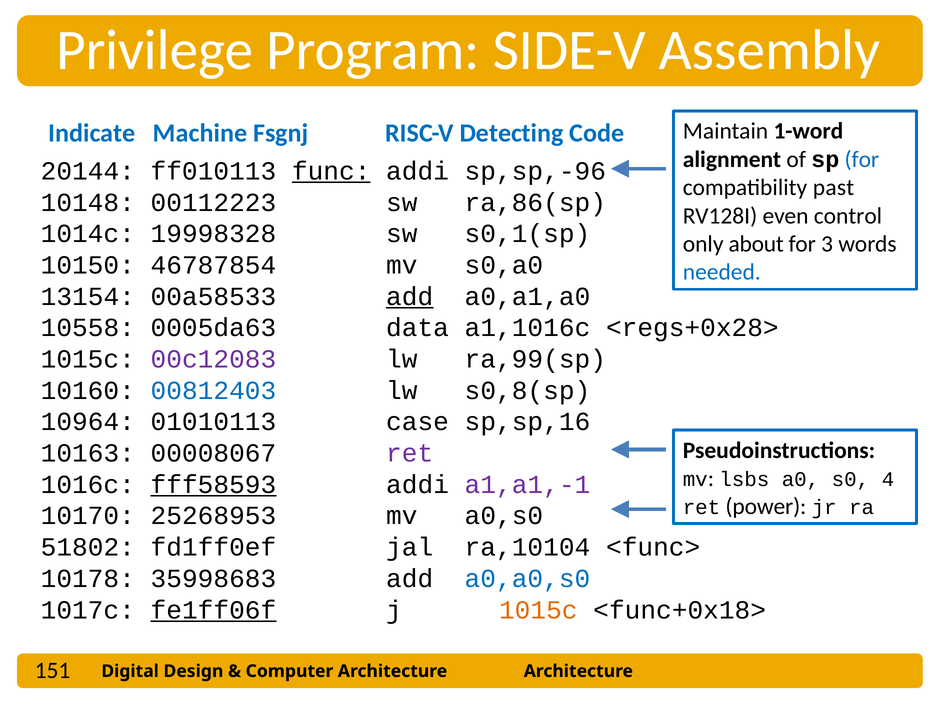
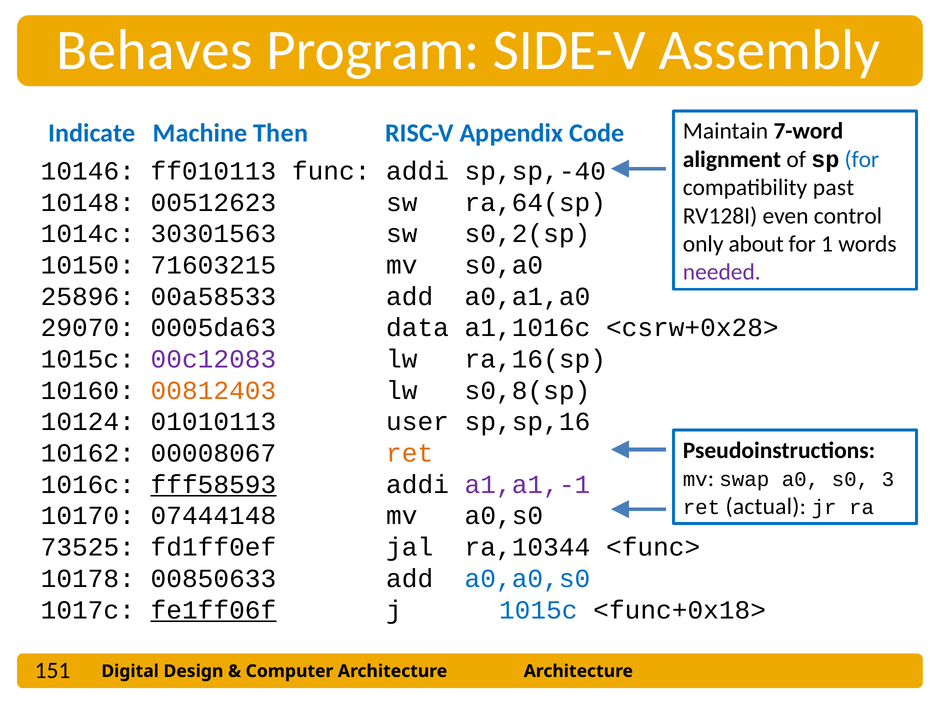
Privilege: Privilege -> Behaves (155, 50)
Fsgnj: Fsgnj -> Then (281, 133)
Detecting: Detecting -> Appendix (512, 133)
1-word: 1-word -> 7-word (808, 131)
20144: 20144 -> 10146 (88, 171)
func underline: present -> none (331, 171)
sp,sp,-96: sp,sp,-96 -> sp,sp,-40 (535, 171)
00112223: 00112223 -> 00512623 (213, 202)
ra,86(sp: ra,86(sp -> ra,64(sp (535, 202)
19998328: 19998328 -> 30301563 (213, 234)
s0,1(sp: s0,1(sp -> s0,2(sp (527, 234)
3: 3 -> 1 (827, 244)
46787854: 46787854 -> 71603215 (213, 265)
needed colour: blue -> purple (722, 272)
13154: 13154 -> 25896 (88, 296)
add underline: present -> none (410, 296)
10558: 10558 -> 29070 (88, 328)
<regs+0x28>: <regs+0x28> -> <csrw+0x28> (692, 328)
ra,99(sp: ra,99(sp -> ra,16(sp (535, 359)
00812403 colour: blue -> orange (213, 390)
10964: 10964 -> 10124 (88, 422)
case: case -> user (418, 422)
10163: 10163 -> 10162 (88, 453)
ret colour: purple -> orange (410, 453)
lsbs: lsbs -> swap (744, 479)
4: 4 -> 3 (888, 479)
power: power -> actual (766, 507)
25268953: 25268953 -> 07444148 (213, 516)
51802: 51802 -> 73525 (88, 547)
ra,10104: ra,10104 -> ra,10344 (527, 547)
35998683: 35998683 -> 00850633 (213, 579)
1015c colour: orange -> blue (538, 610)
